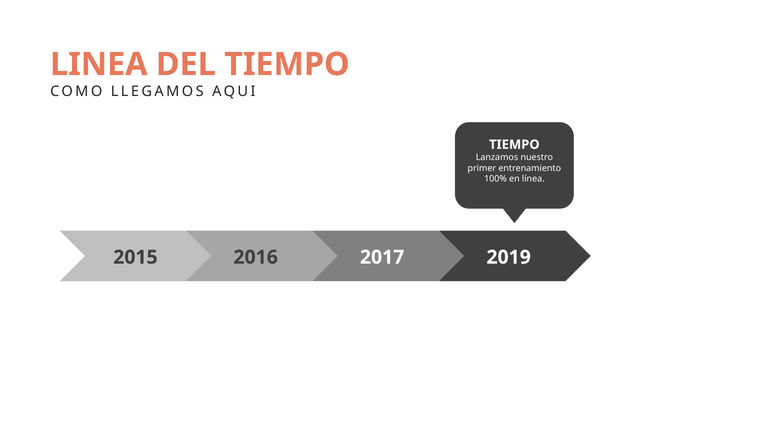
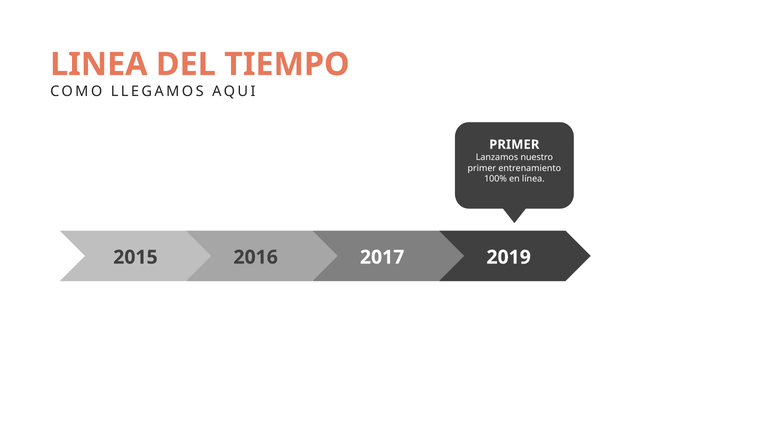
TIEMPO: TIEMPO -> PRIMER (514, 145)
